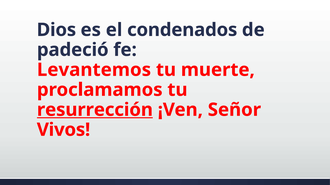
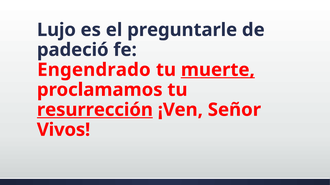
Dios: Dios -> Lujo (56, 30)
condenados: condenados -> preguntarle (182, 30)
Levantemos: Levantemos -> Engendrado (94, 70)
muerte underline: none -> present (218, 70)
